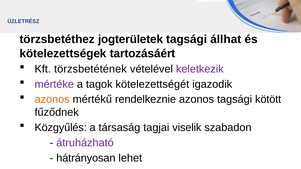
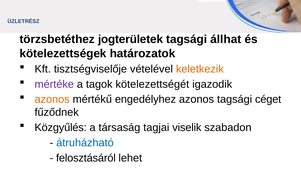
tartozásáért: tartozásáért -> határozatok (143, 54)
törzsbetétének: törzsbetétének -> tisztségviselője (90, 69)
keletkezik colour: purple -> orange (200, 69)
rendelkeznie: rendelkeznie -> engedélyhez (145, 100)
kötött: kötött -> céget (268, 100)
átruházható colour: purple -> blue (85, 143)
hátrányosan: hátrányosan -> felosztásáról (86, 158)
